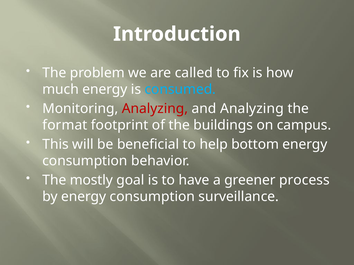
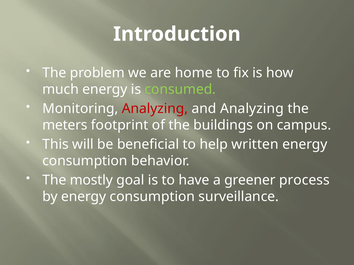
called: called -> home (194, 73)
consumed colour: light blue -> light green (180, 89)
format: format -> meters (65, 125)
bottom: bottom -> written (255, 145)
